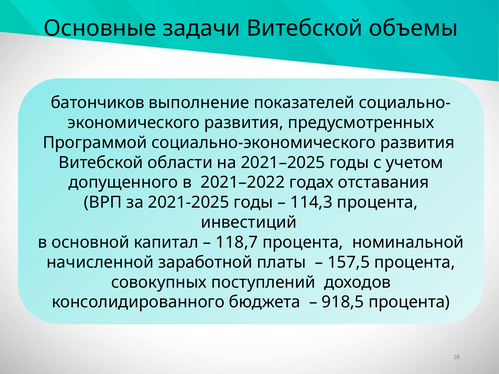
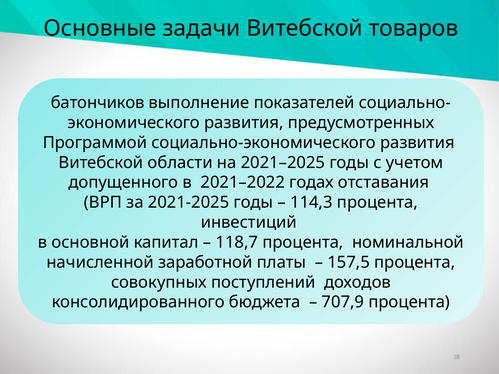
объемы: объемы -> товаров (414, 28)
918,5: 918,5 -> 707,9 (343, 302)
